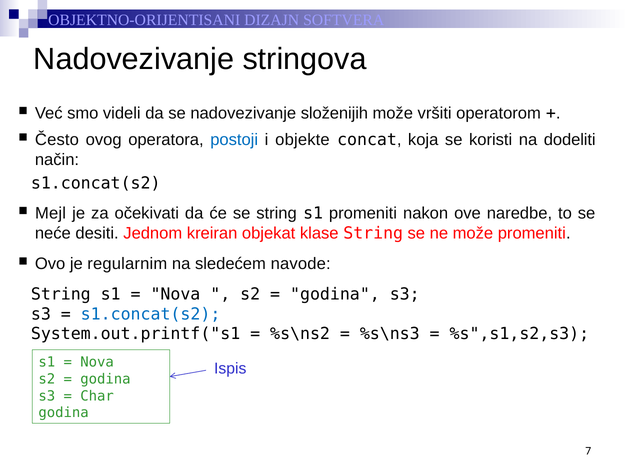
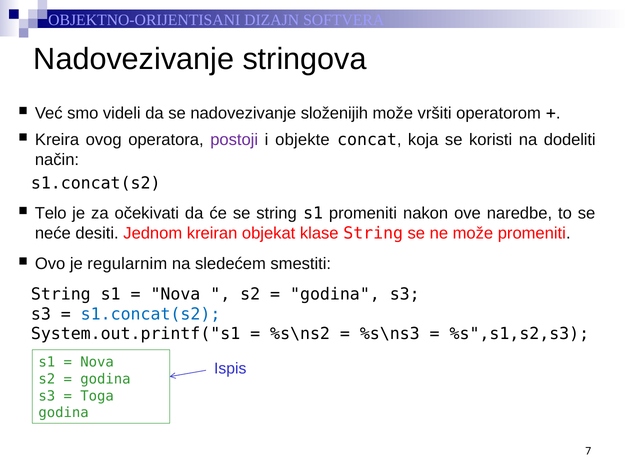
Često: Često -> Kreira (57, 140)
postoji colour: blue -> purple (234, 140)
Mejl: Mejl -> Telo (51, 213)
navode: navode -> smestiti (301, 264)
Char: Char -> Toga (97, 396)
